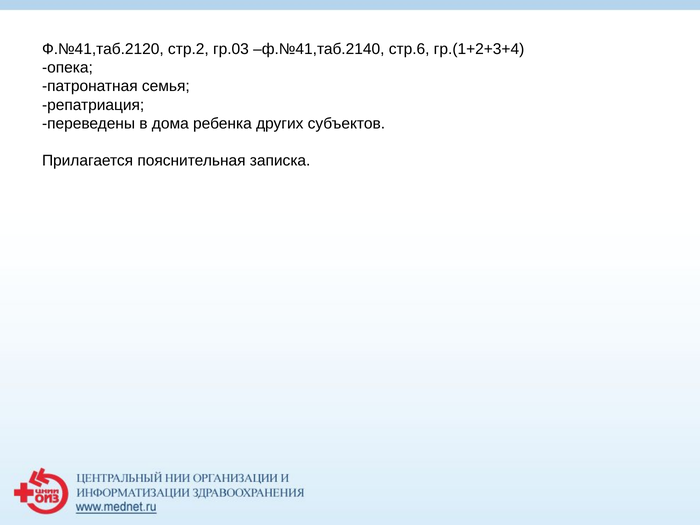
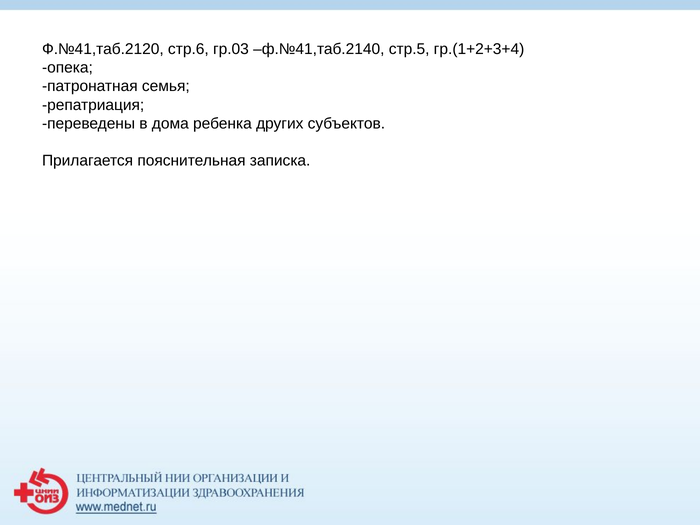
стр.2: стр.2 -> стр.6 (188, 49)
стр.6: стр.6 -> стр.5 (409, 49)
